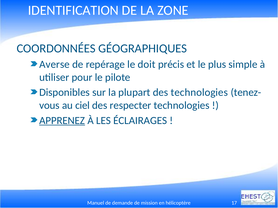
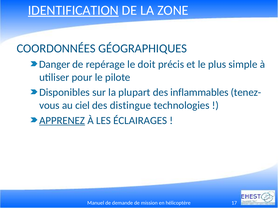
IDENTIFICATION underline: none -> present (73, 10)
Averse: Averse -> Danger (55, 65)
des technologies: technologies -> inflammables (199, 93)
respecter: respecter -> distingue (130, 106)
